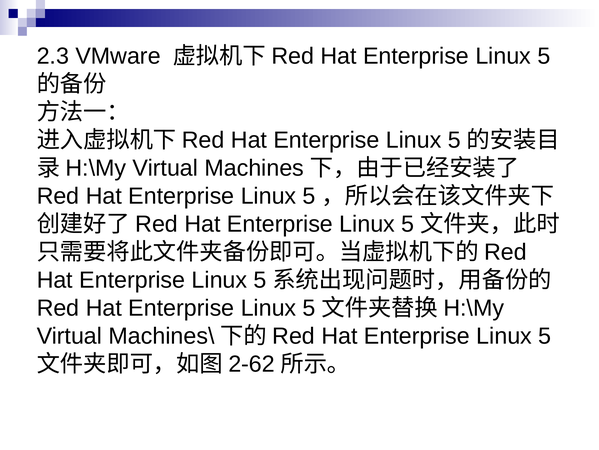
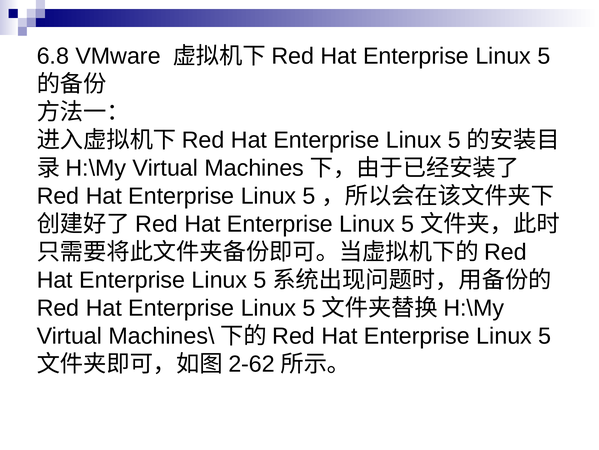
2.3: 2.3 -> 6.8 (53, 56)
